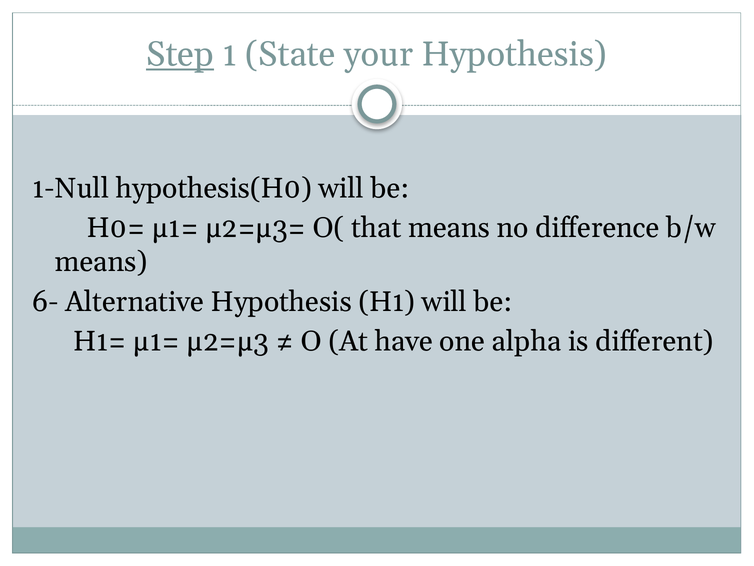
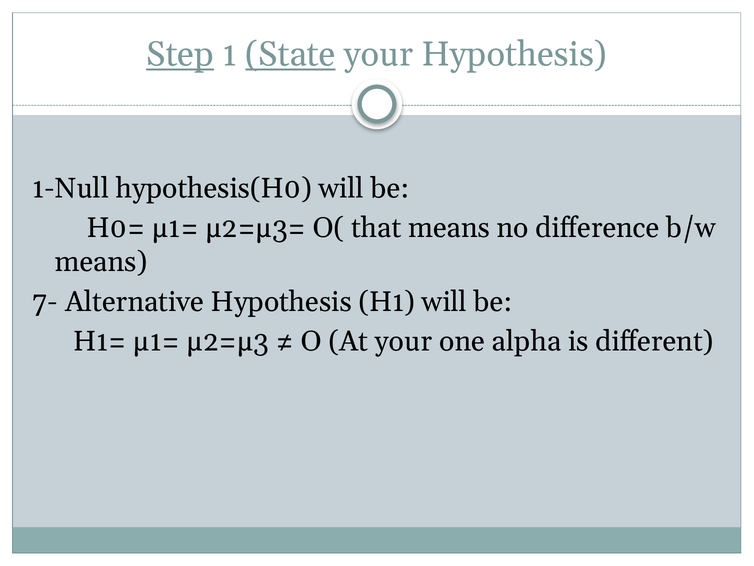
State underline: none -> present (290, 54)
6-: 6- -> 7- (45, 301)
At have: have -> your (404, 341)
